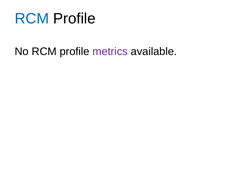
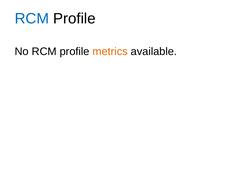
metrics colour: purple -> orange (110, 52)
